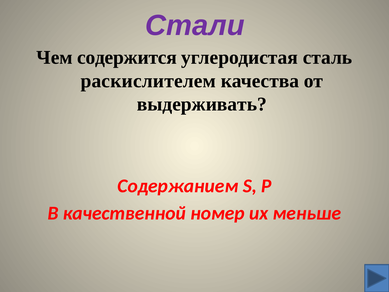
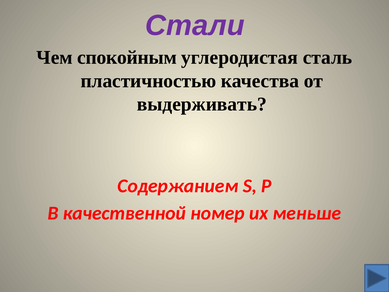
содержится: содержится -> спокойным (127, 58)
раскислителем: раскислителем -> пластичностью (148, 81)
